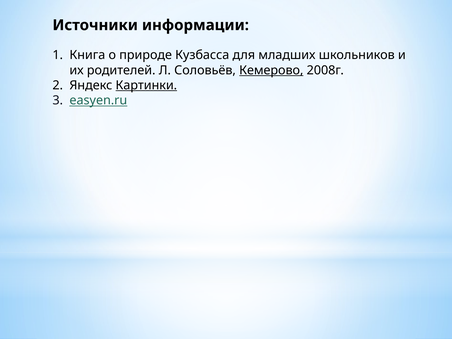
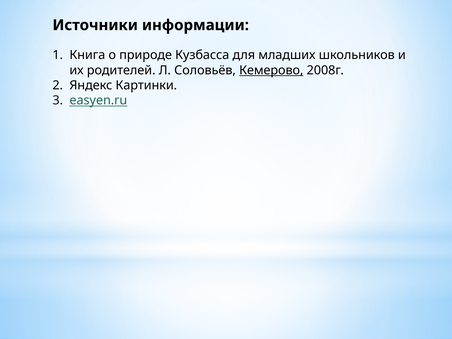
Картинки underline: present -> none (146, 85)
